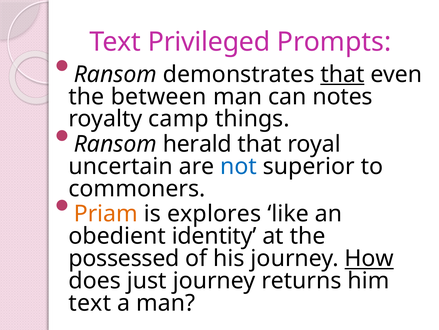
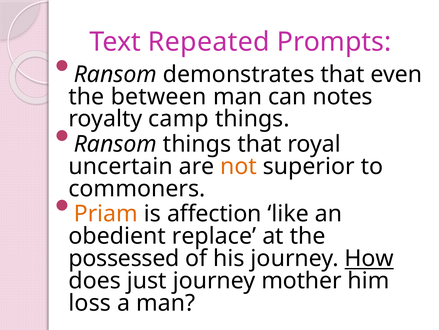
Privileged: Privileged -> Repeated (209, 42)
that underline: present -> none (342, 74)
Ransom herald: herald -> things (197, 144)
not colour: blue -> orange (238, 166)
explores: explores -> affection (214, 214)
identity: identity -> replace (214, 236)
returns: returns -> mother (302, 280)
text: text -> loss (90, 302)
